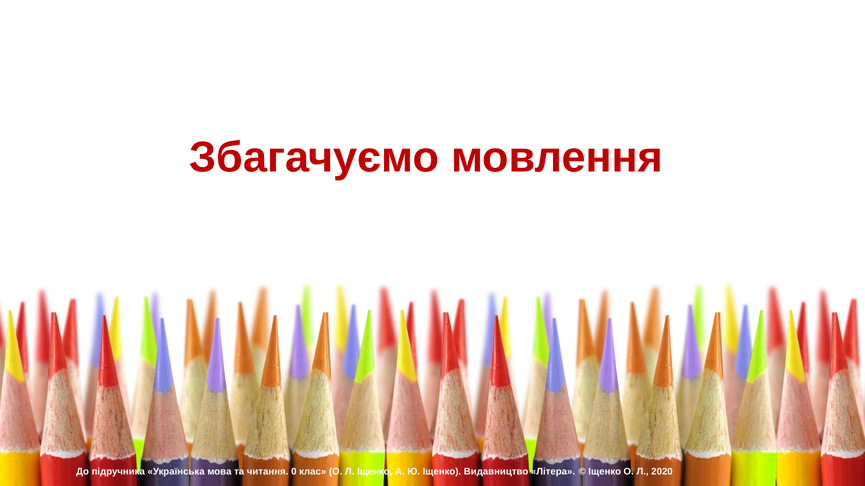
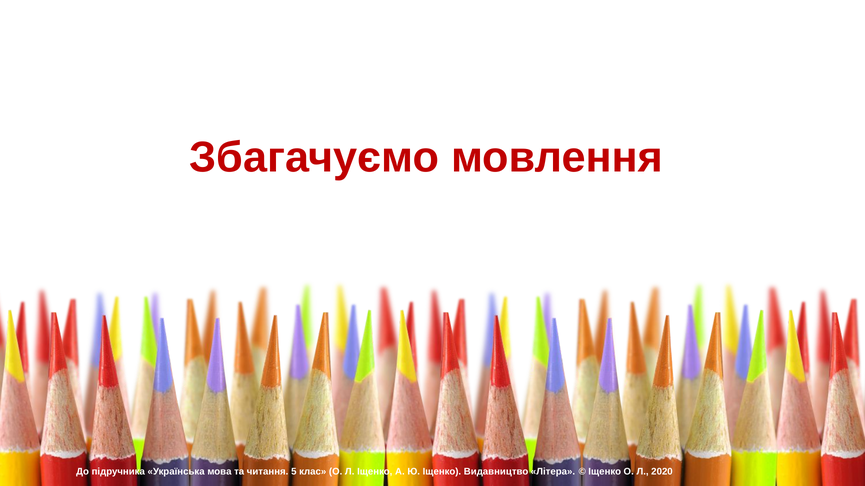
0: 0 -> 5 (294, 472)
